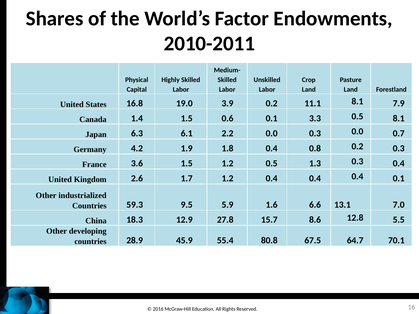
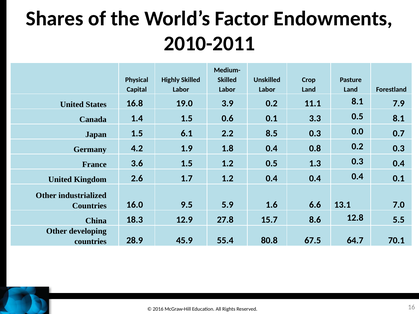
Japan 6.3: 6.3 -> 1.5 (137, 134)
2.2 0.0: 0.0 -> 8.5 (272, 134)
59.3: 59.3 -> 16.0 (135, 205)
